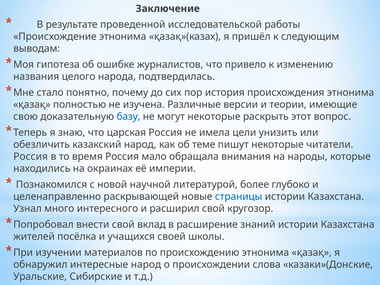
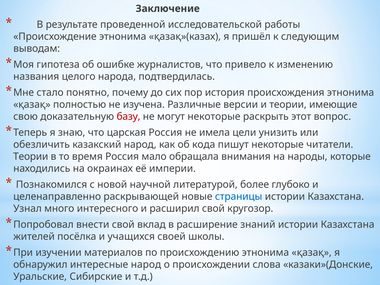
базу colour: blue -> red (128, 117)
теме: теме -> кода (204, 145)
Россия: Россия -> Теории (31, 157)
